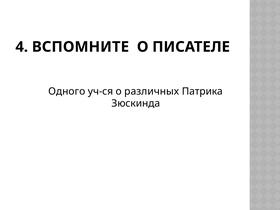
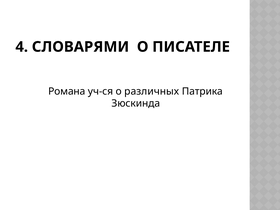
ВСПОМНИТЕ: ВСПОМНИТЕ -> СЛОВАРЯМИ (80, 47)
Одного: Одного -> Романа (67, 91)
